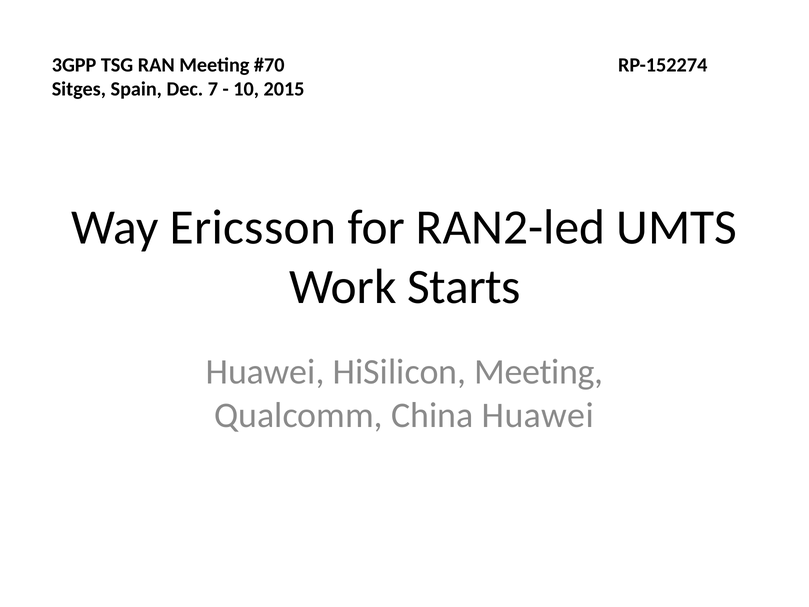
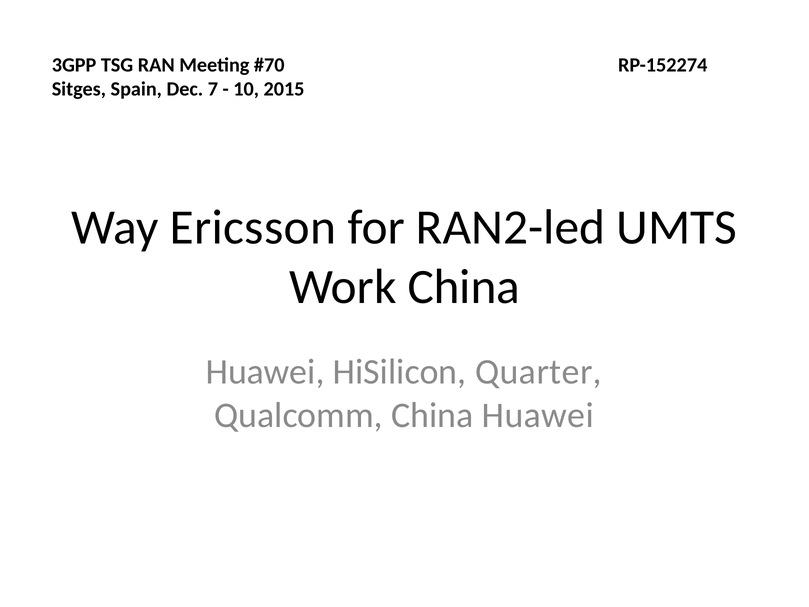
Work Starts: Starts -> China (464, 287)
HiSilicon Meeting: Meeting -> Quarter (539, 372)
